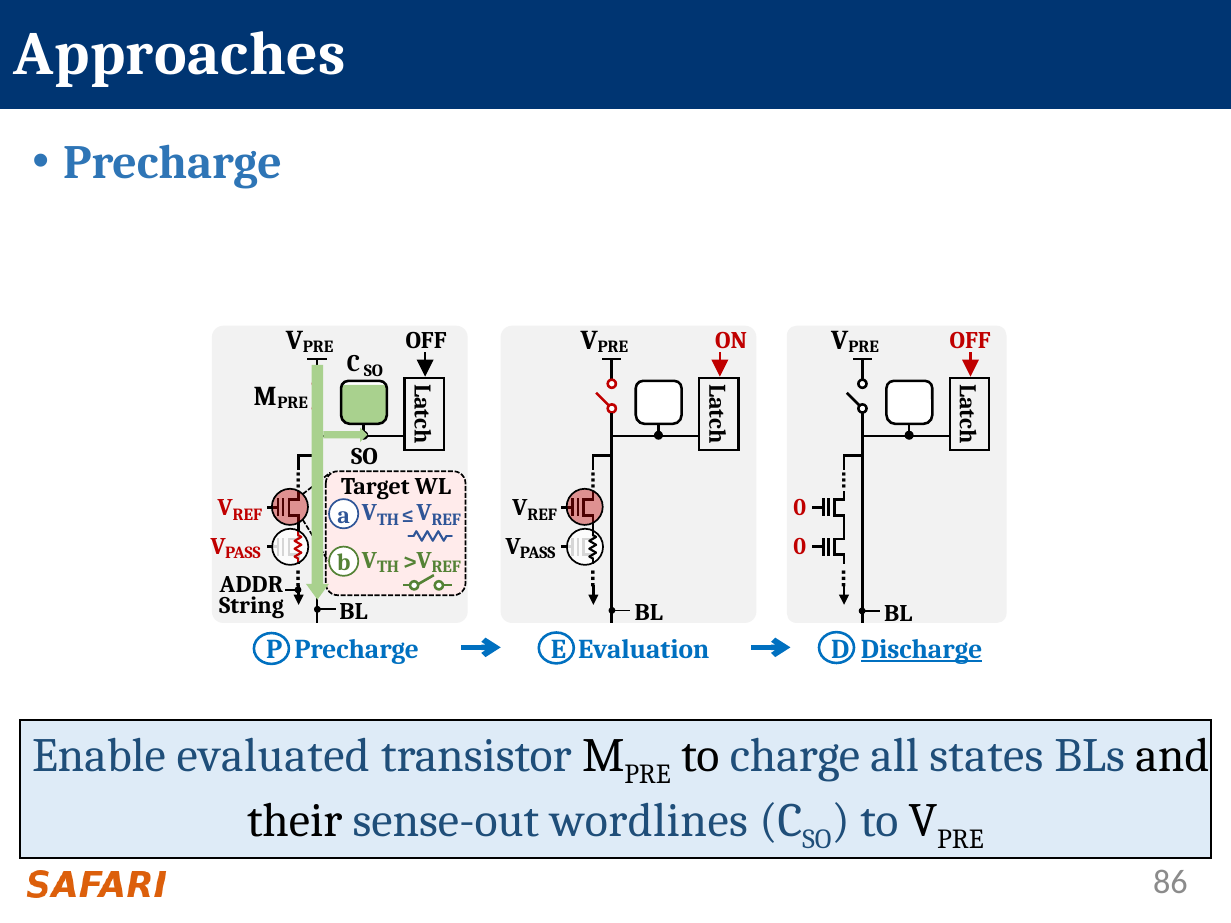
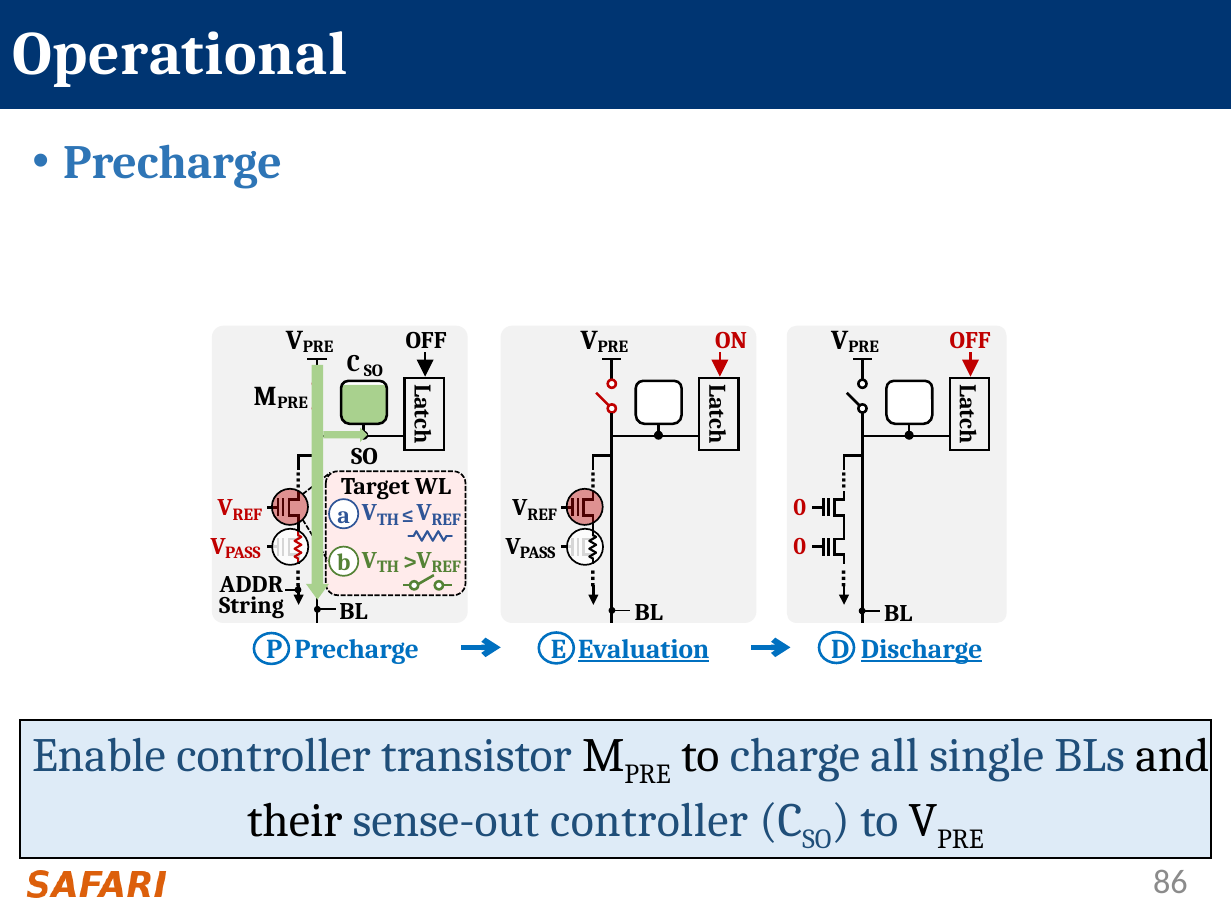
Approaches: Approaches -> Operational (180, 54)
Evaluation underline: none -> present (644, 649)
Enable evaluated: evaluated -> controller (273, 756)
states: states -> single (987, 756)
sense-out wordlines: wordlines -> controller (649, 821)
